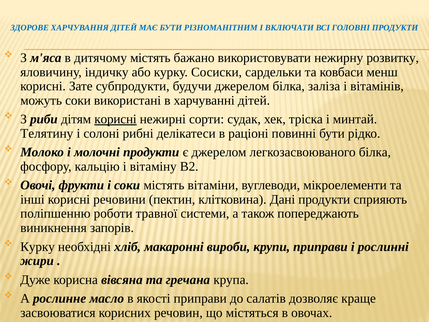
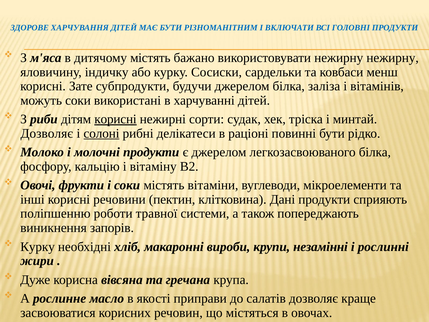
нежирну розвитку: розвитку -> нежирну (393, 58)
Телятину: Телятину -> Дозволяє (47, 133)
солоні underline: none -> present (101, 133)
крупи приправи: приправи -> незамінні (320, 247)
